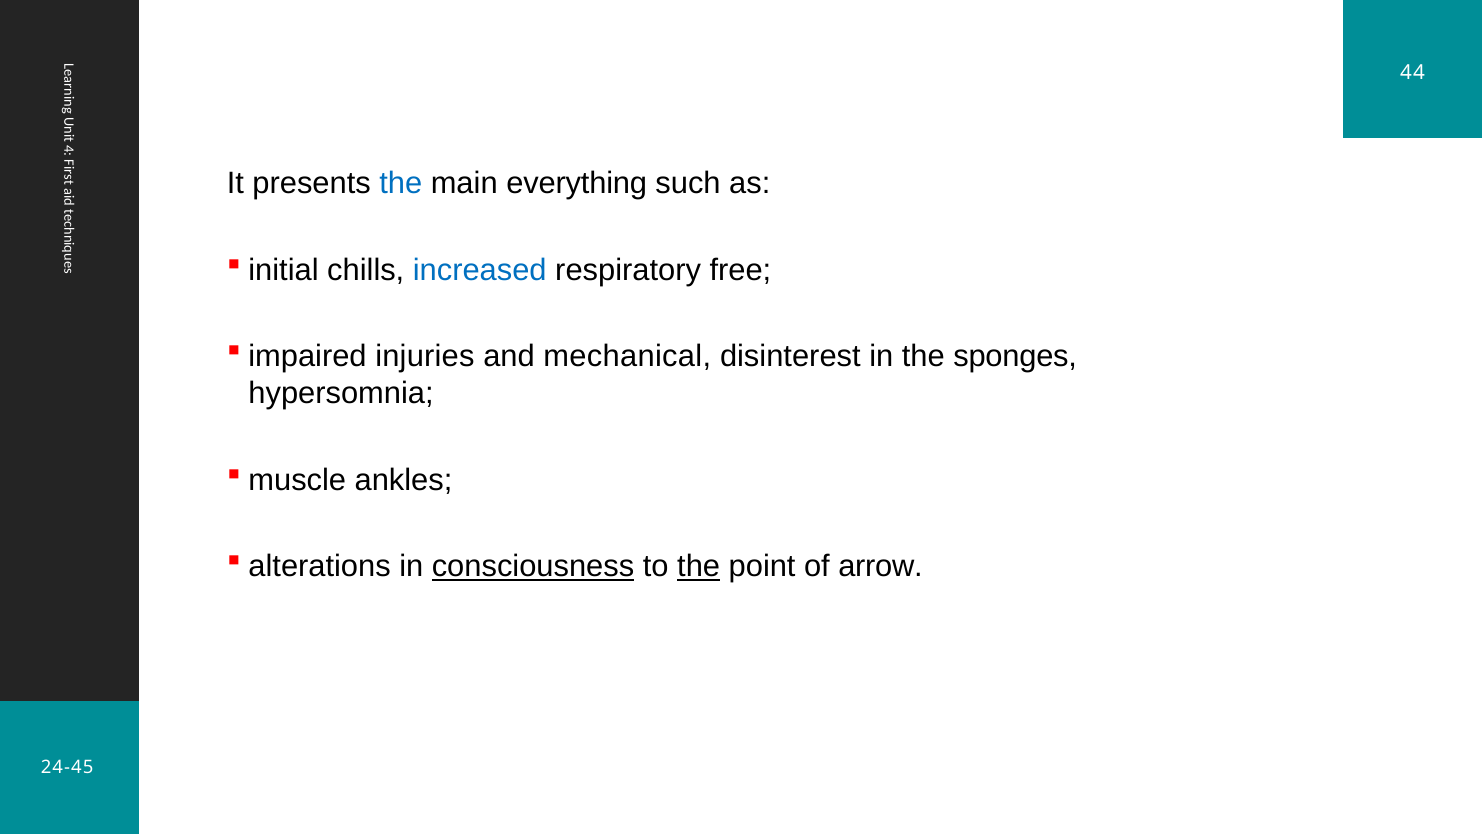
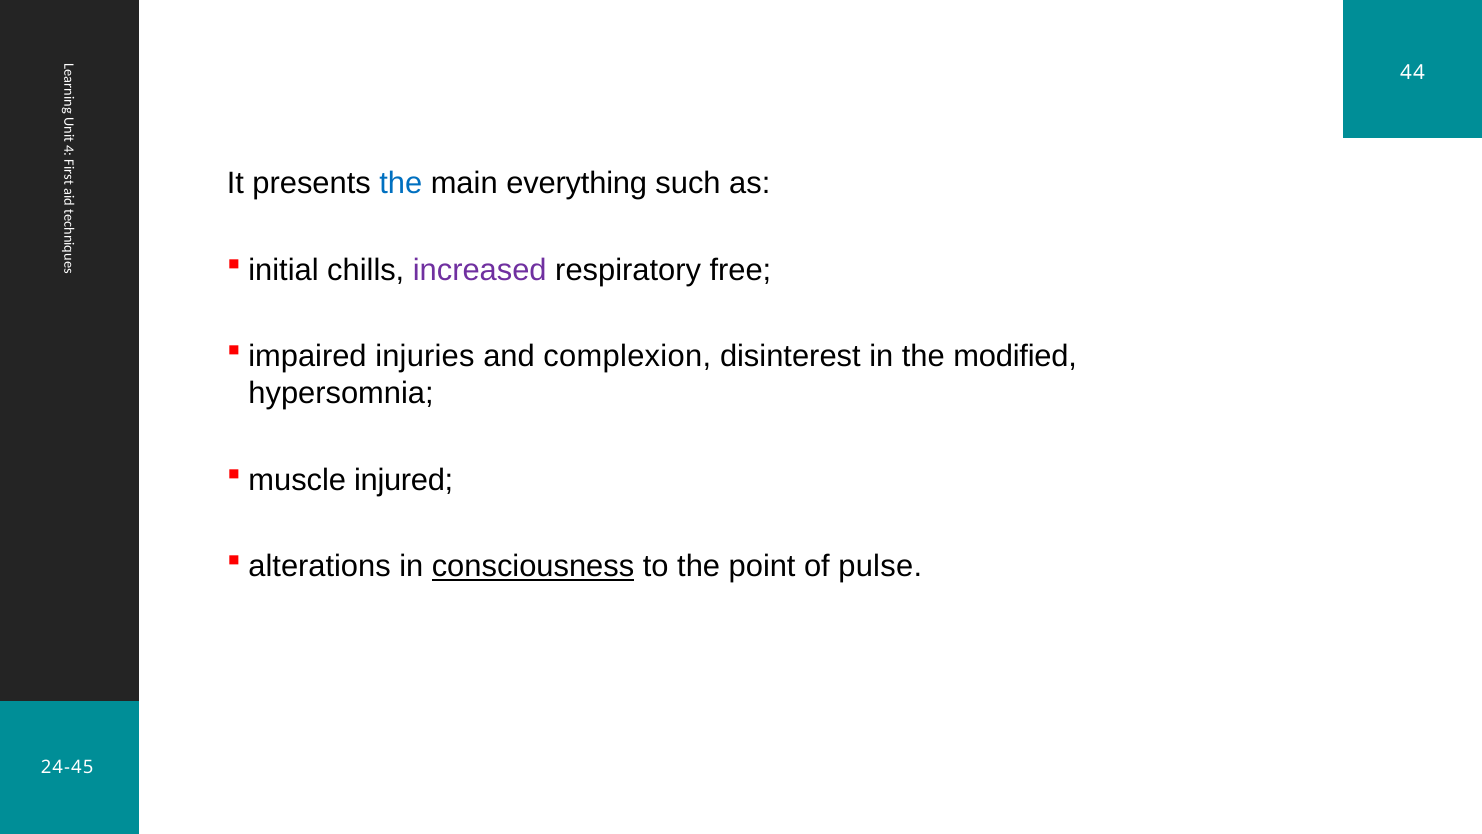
increased colour: blue -> purple (480, 270)
mechanical: mechanical -> complexion (627, 356)
sponges: sponges -> modified (1015, 356)
ankles: ankles -> injured (404, 480)
the underline: present -> none (699, 566)
arrow: arrow -> pulse (880, 566)
